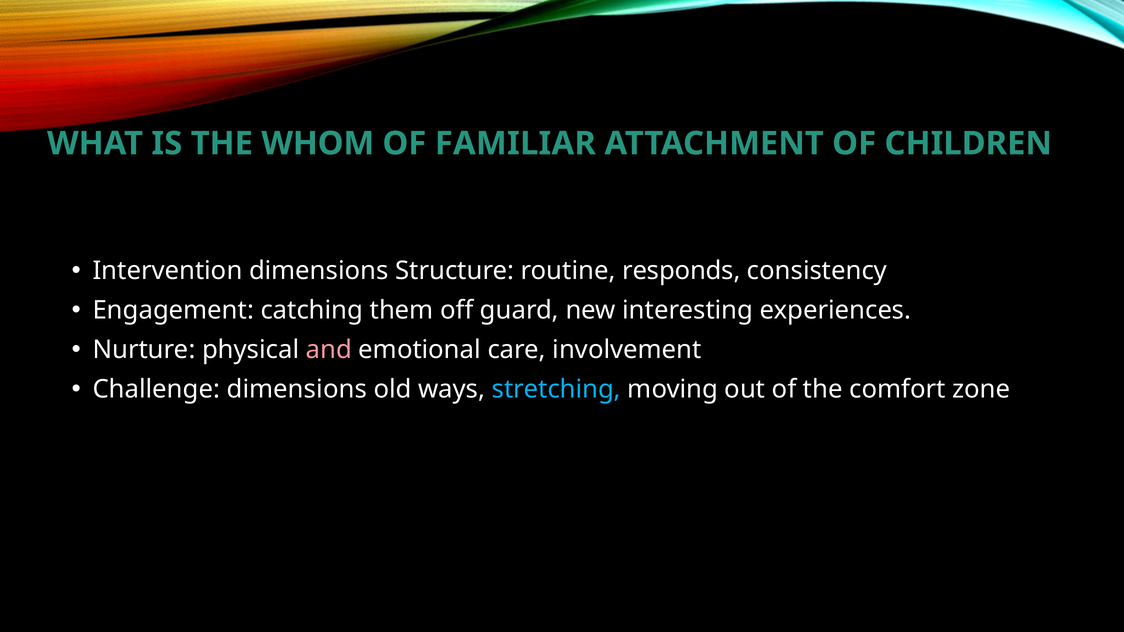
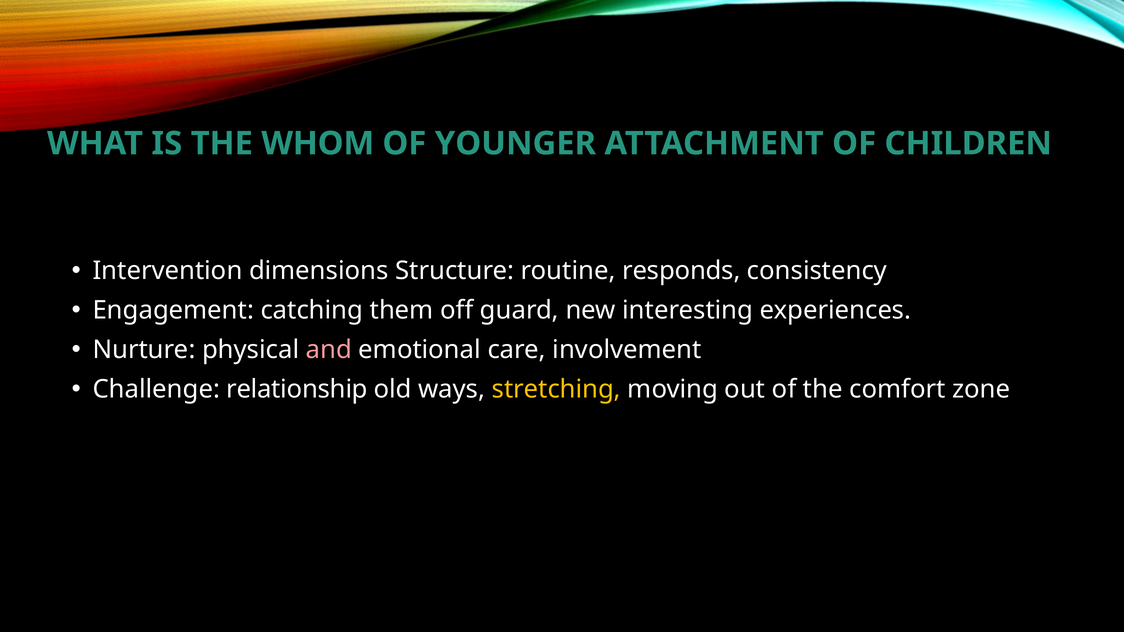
FAMILIAR: FAMILIAR -> YOUNGER (515, 144)
Challenge dimensions: dimensions -> relationship (297, 389)
stretching colour: light blue -> yellow (556, 389)
